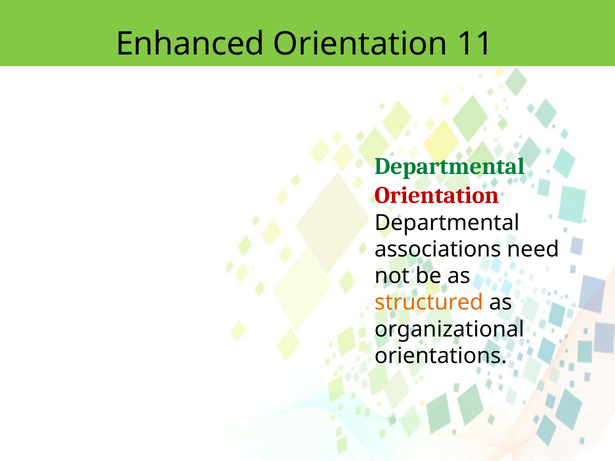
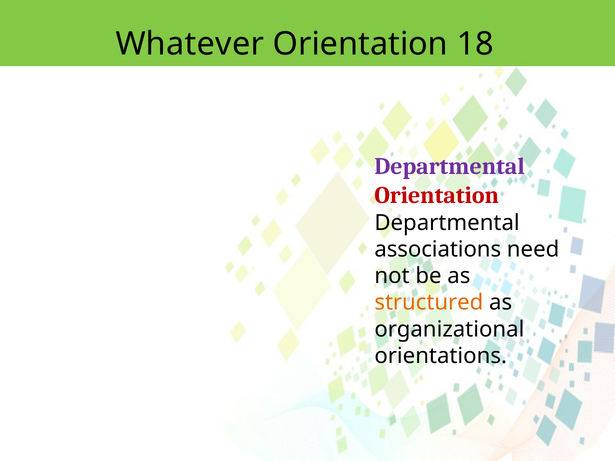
Enhanced: Enhanced -> Whatever (190, 44)
11: 11 -> 18 (475, 44)
Departmental colour: green -> purple (450, 167)
